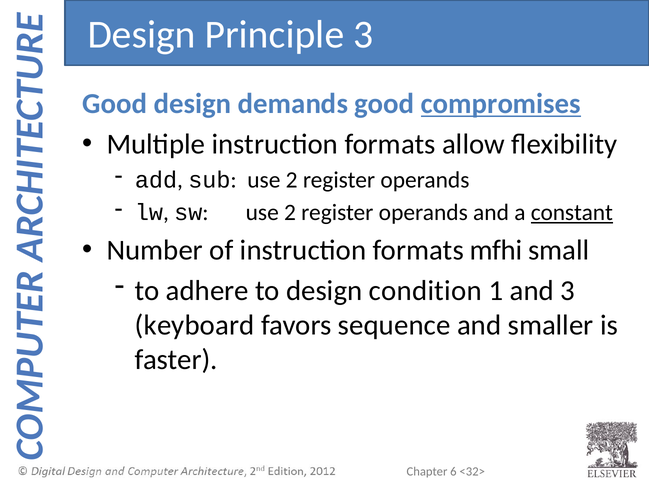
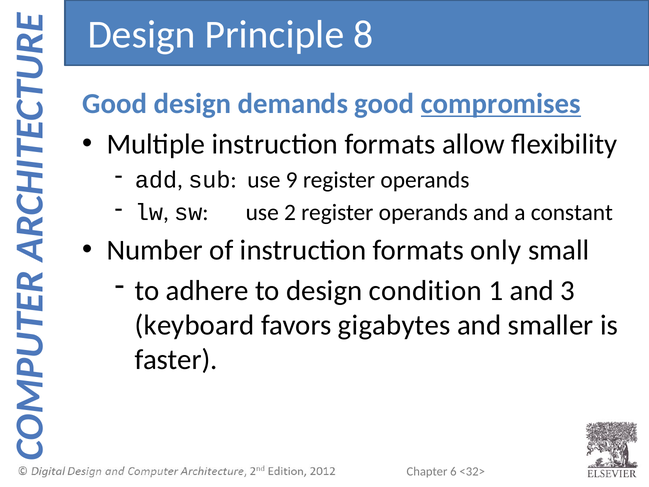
Principle 3: 3 -> 8 (363, 35)
sub use 2: 2 -> 9 (292, 180)
constant underline: present -> none (572, 213)
mfhi: mfhi -> only (496, 250)
sequence: sequence -> gigabytes (394, 325)
